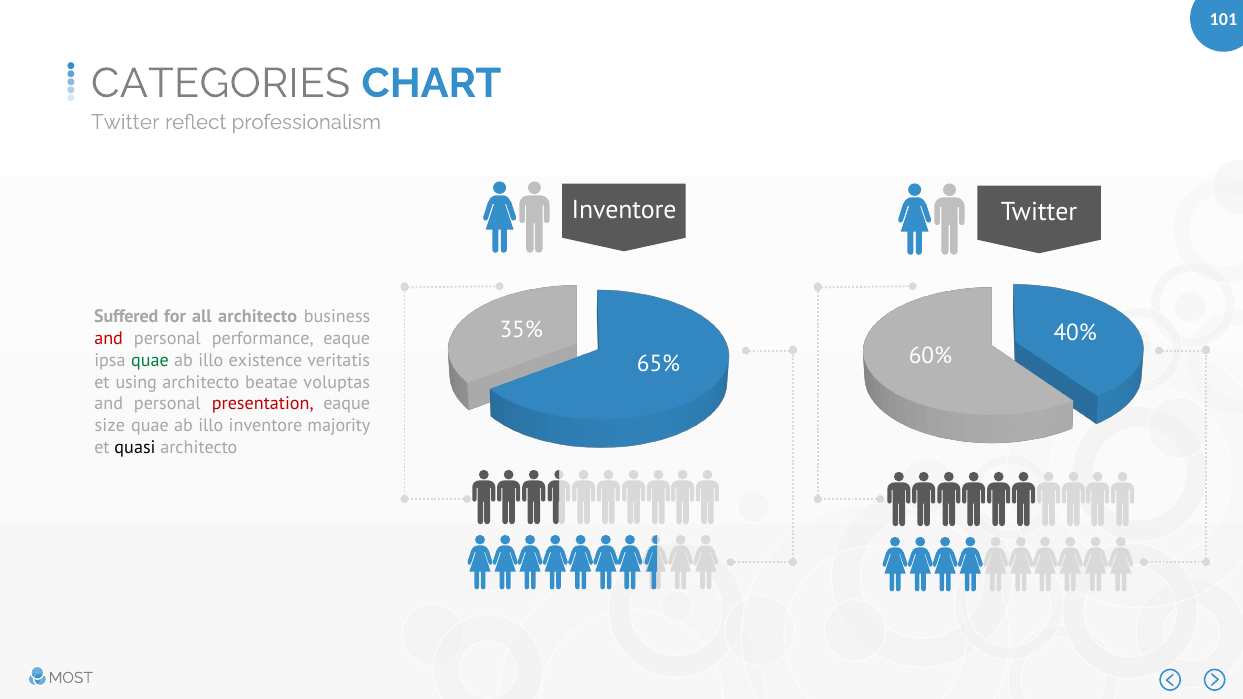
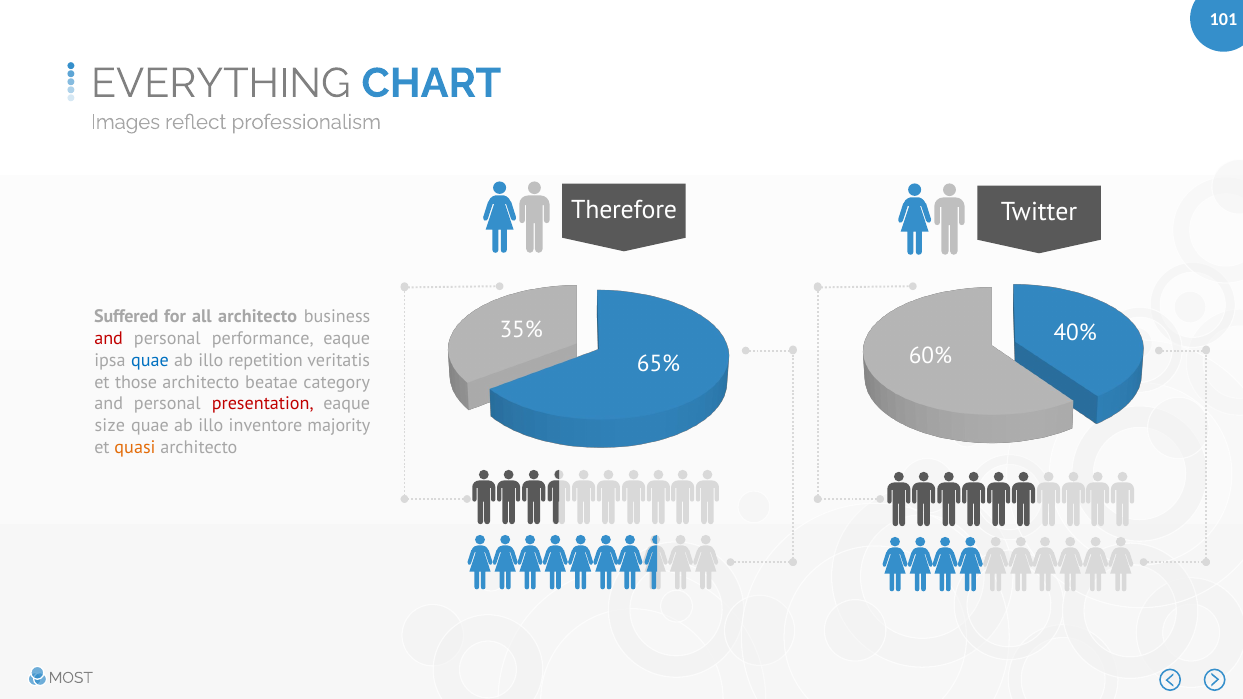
CATEGORIES: CATEGORIES -> EVERYTHING (221, 83)
Twitter: Twitter -> Images (125, 122)
Inventore: Inventore -> Therefore (624, 210)
quae colour: green -> blue (150, 360)
existence: existence -> repetition (266, 360)
using: using -> those (136, 382)
voluptas: voluptas -> category (337, 382)
quasi colour: black -> orange (135, 447)
